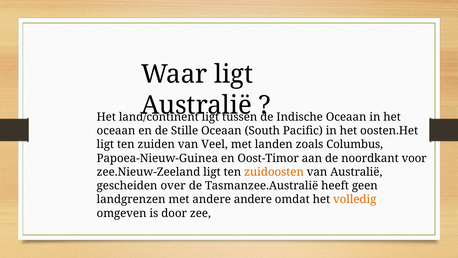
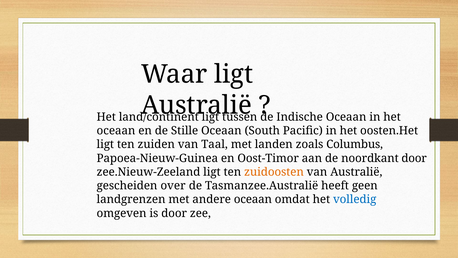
Veel: Veel -> Taal (215, 144)
noordkant voor: voor -> door (414, 158)
andere andere: andere -> oceaan (253, 199)
volledig colour: orange -> blue (355, 199)
